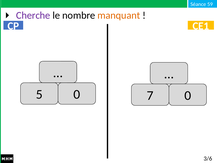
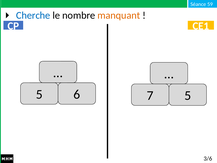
Cherche colour: purple -> blue (33, 15)
5 0: 0 -> 6 (77, 94)
7 0: 0 -> 5 (188, 95)
